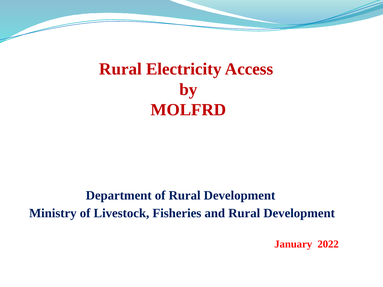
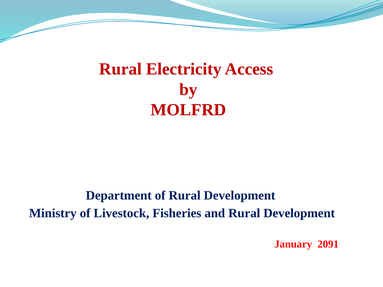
2022: 2022 -> 2091 (328, 244)
